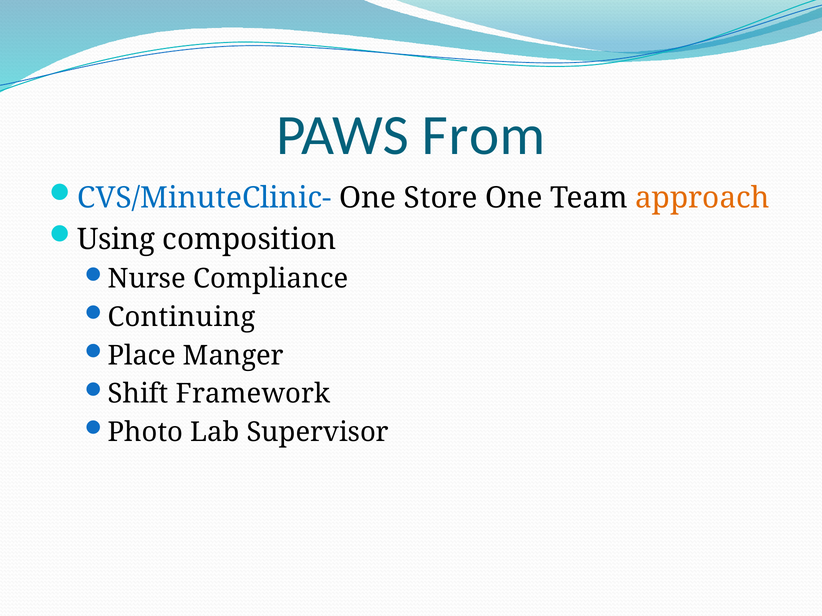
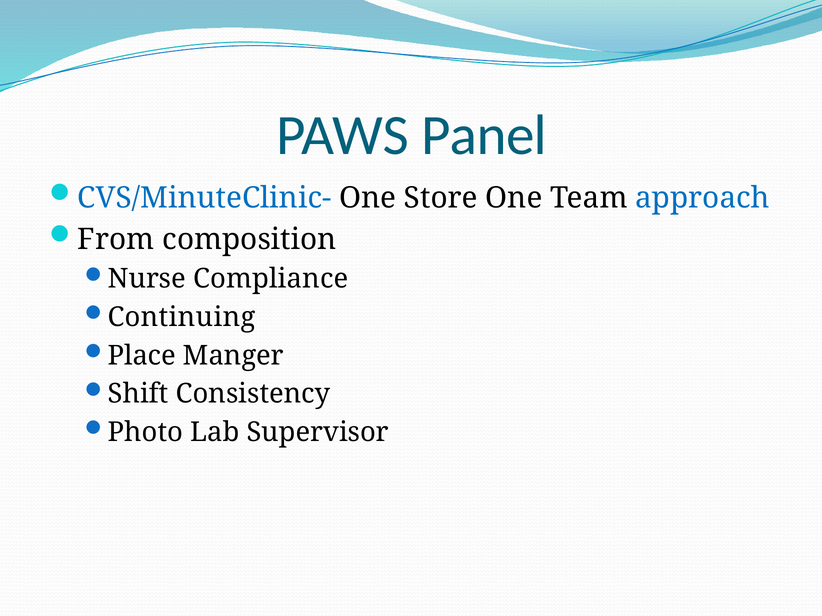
From: From -> Panel (484, 136)
approach colour: orange -> blue (702, 198)
Using: Using -> From (116, 240)
Framework: Framework -> Consistency (253, 394)
